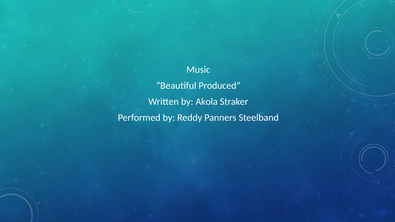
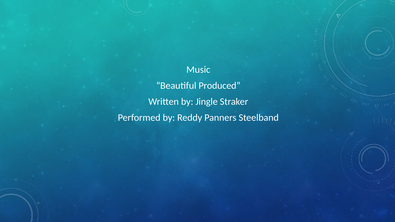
Akola: Akola -> Jingle (207, 102)
